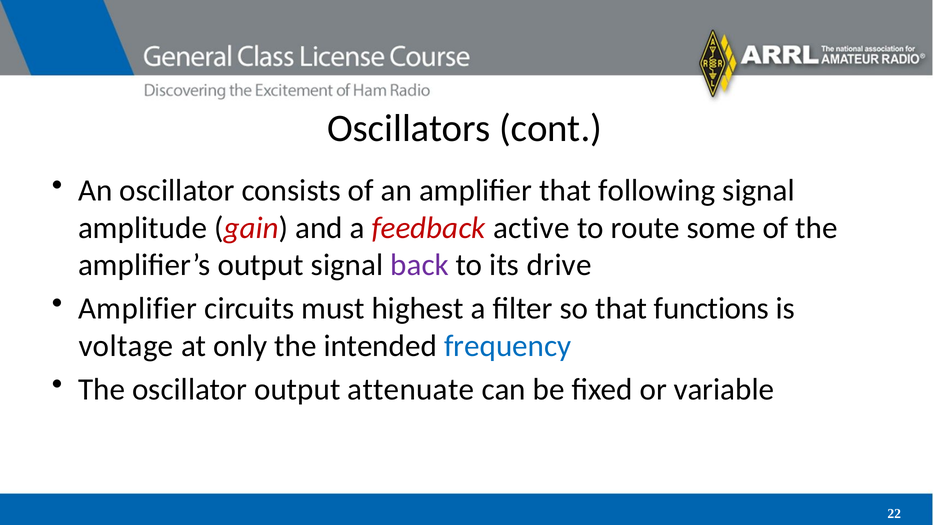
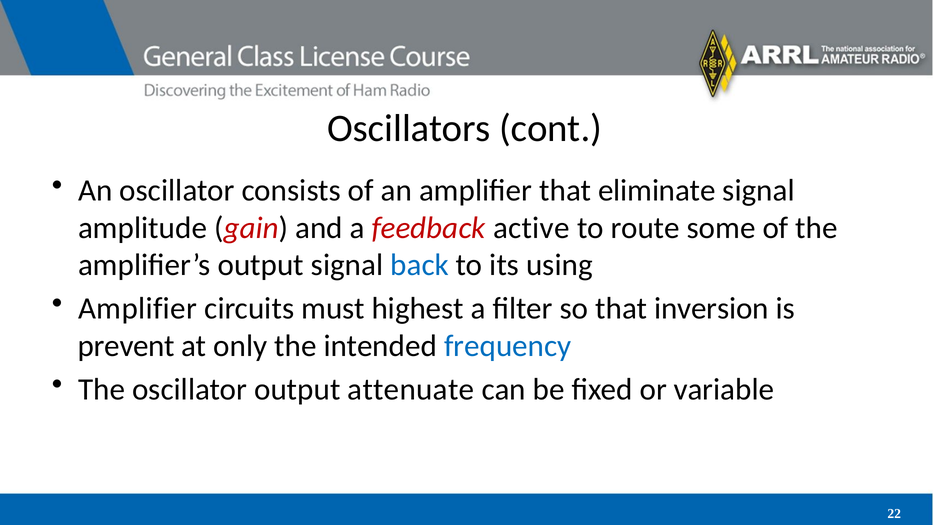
following: following -> eliminate (657, 190)
back colour: purple -> blue (420, 265)
drive: drive -> using (559, 265)
functions: functions -> inversion (711, 309)
voltage: voltage -> prevent (126, 346)
